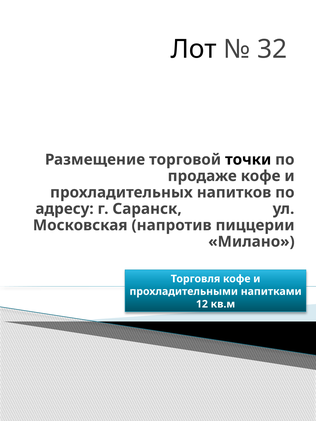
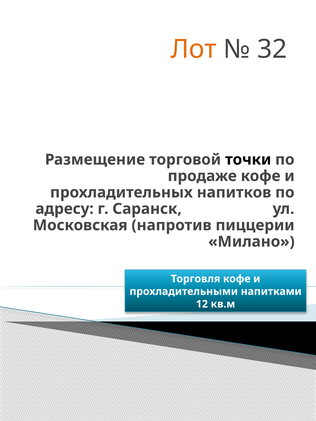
Лот colour: black -> orange (194, 49)
